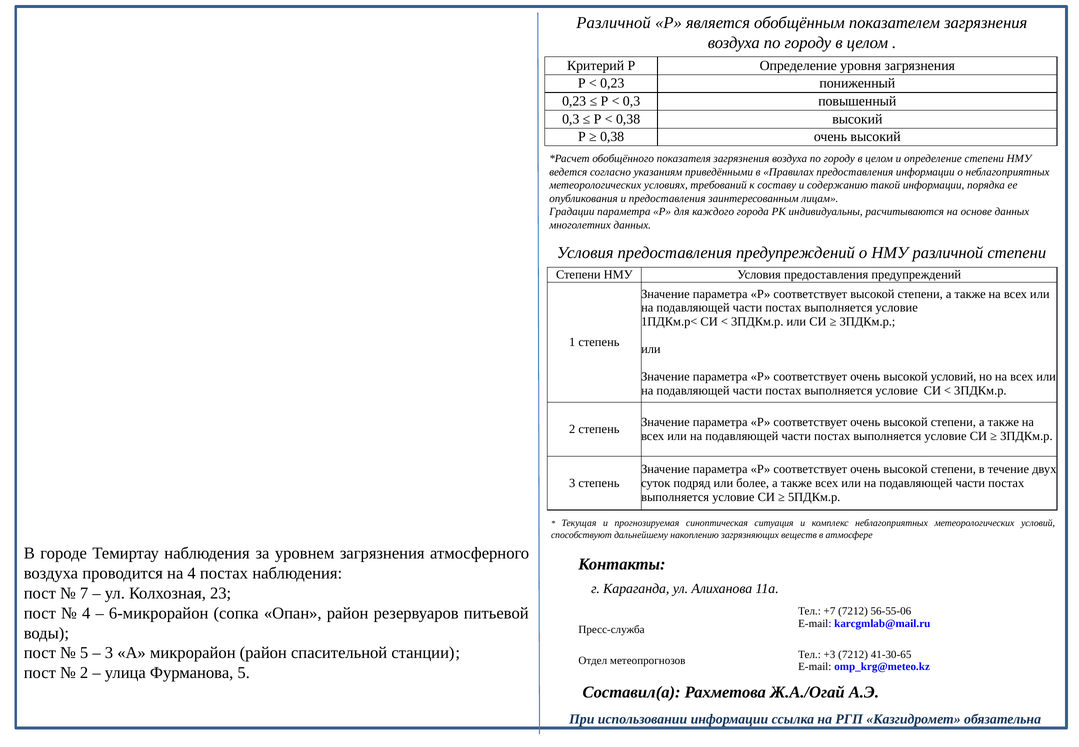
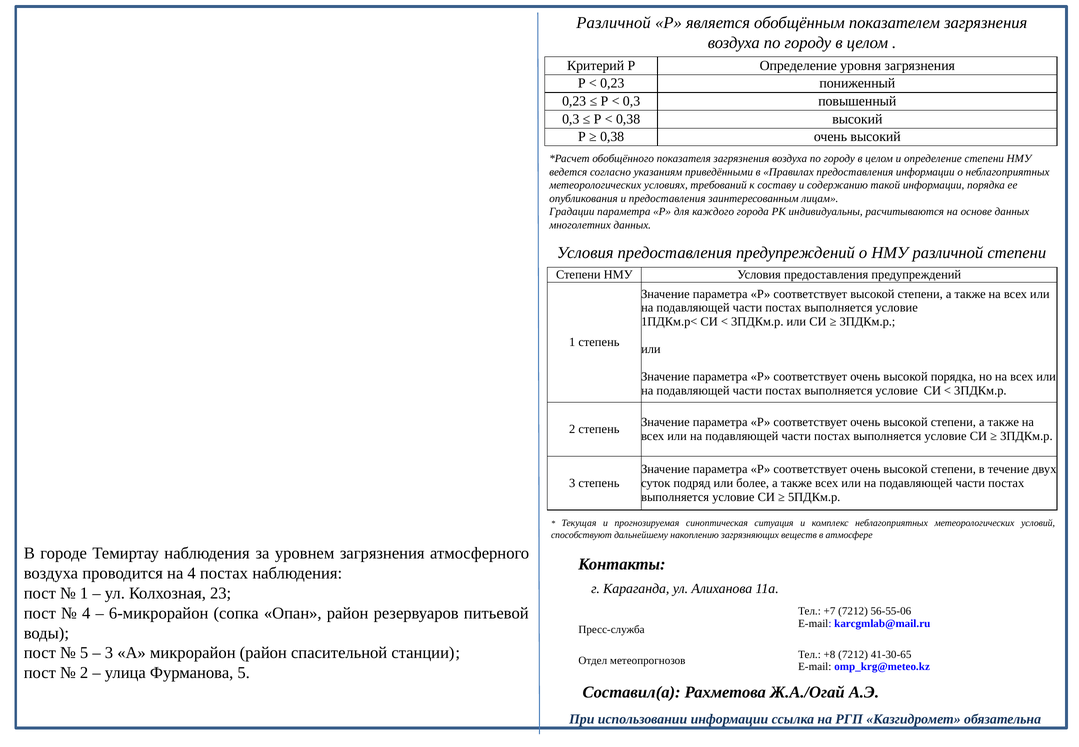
высокой условий: условий -> порядка (953, 377)
7: 7 -> 1 (84, 593)
+3: +3 -> +8 (829, 654)
